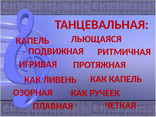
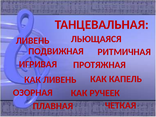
КАПЕЛЬ: КАПЕЛЬ -> ЛИВЕНЬ (33, 41)
